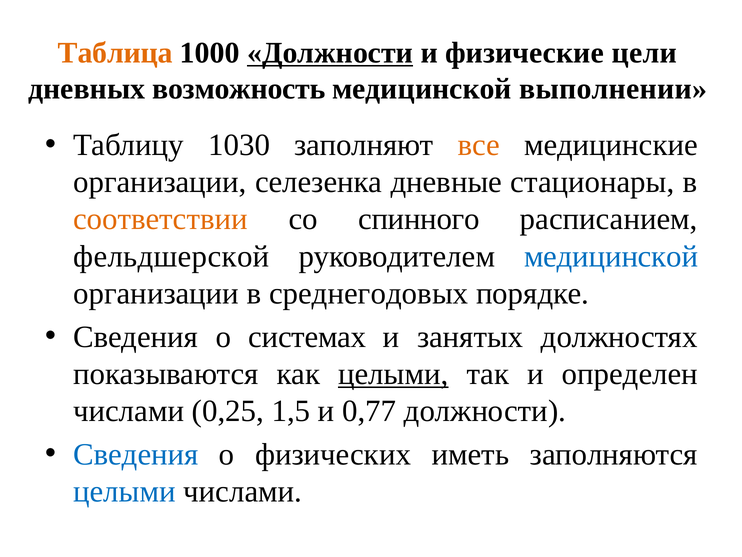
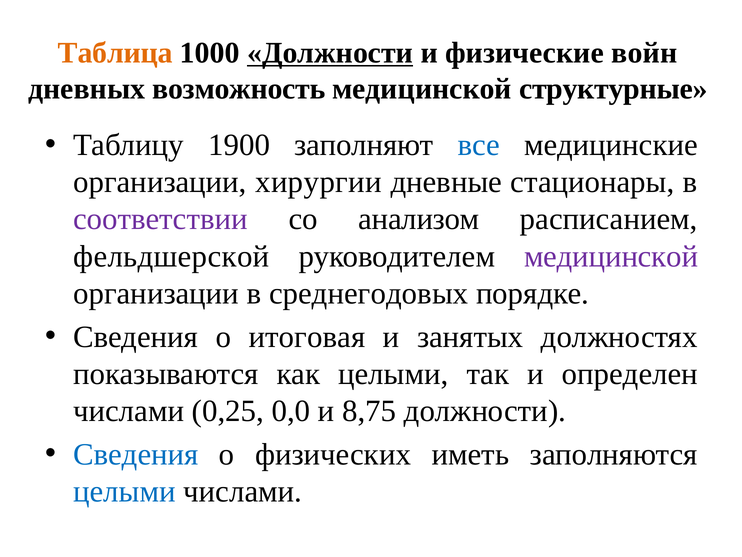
цели: цели -> войн (644, 53)
выполнении: выполнении -> структурные (613, 89)
1030: 1030 -> 1900 (239, 145)
все colour: orange -> blue (479, 145)
селезенка: селезенка -> хирургии (319, 182)
соответствии colour: orange -> purple (160, 219)
спинного: спинного -> анализом (419, 219)
медицинской colour: blue -> purple (611, 256)
системах: системах -> итоговая (307, 337)
целыми underline: present -> none (393, 374)
1,5: 1,5 -> 0,0 (291, 411)
0,77: 0,77 -> 8,75 (369, 411)
